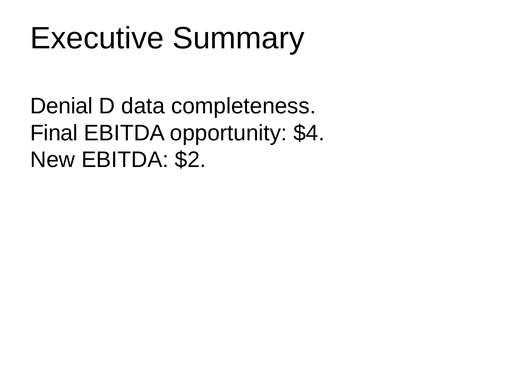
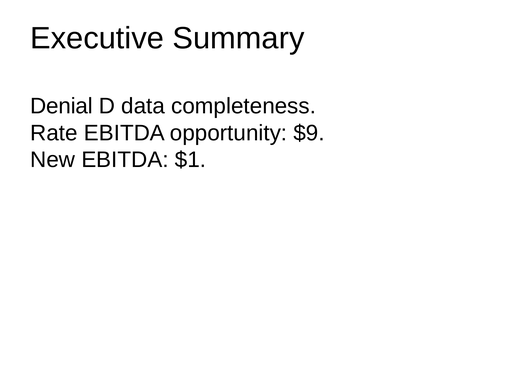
Final: Final -> Rate (54, 133)
$4: $4 -> $9 (309, 133)
$2: $2 -> $1 (191, 160)
